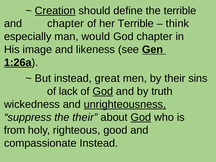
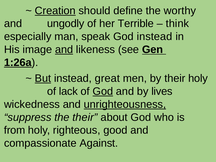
the terrible: terrible -> worthy (180, 11)
and chapter: chapter -> ungodly (66, 24)
would: would -> speak (96, 37)
God chapter: chapter -> instead (154, 37)
and underline: none -> present (64, 50)
But underline: none -> present (43, 78)
their sins: sins -> holy (198, 78)
truth: truth -> lives (162, 91)
God underline: present -> none (141, 117)
compassionate Instead: Instead -> Against (99, 143)
